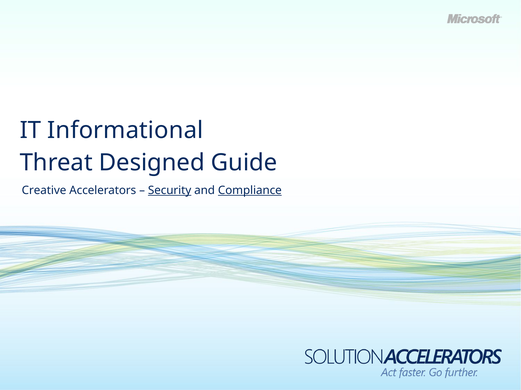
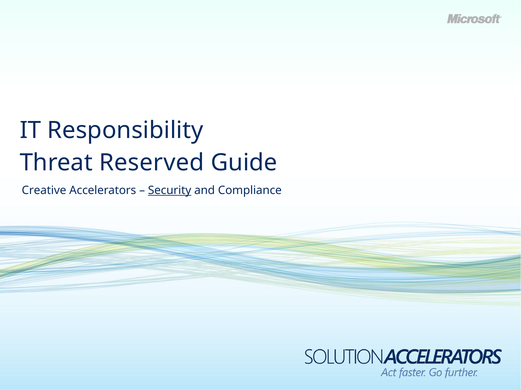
Informational: Informational -> Responsibility (125, 131)
Designed: Designed -> Reserved (152, 163)
Compliance underline: present -> none (250, 191)
